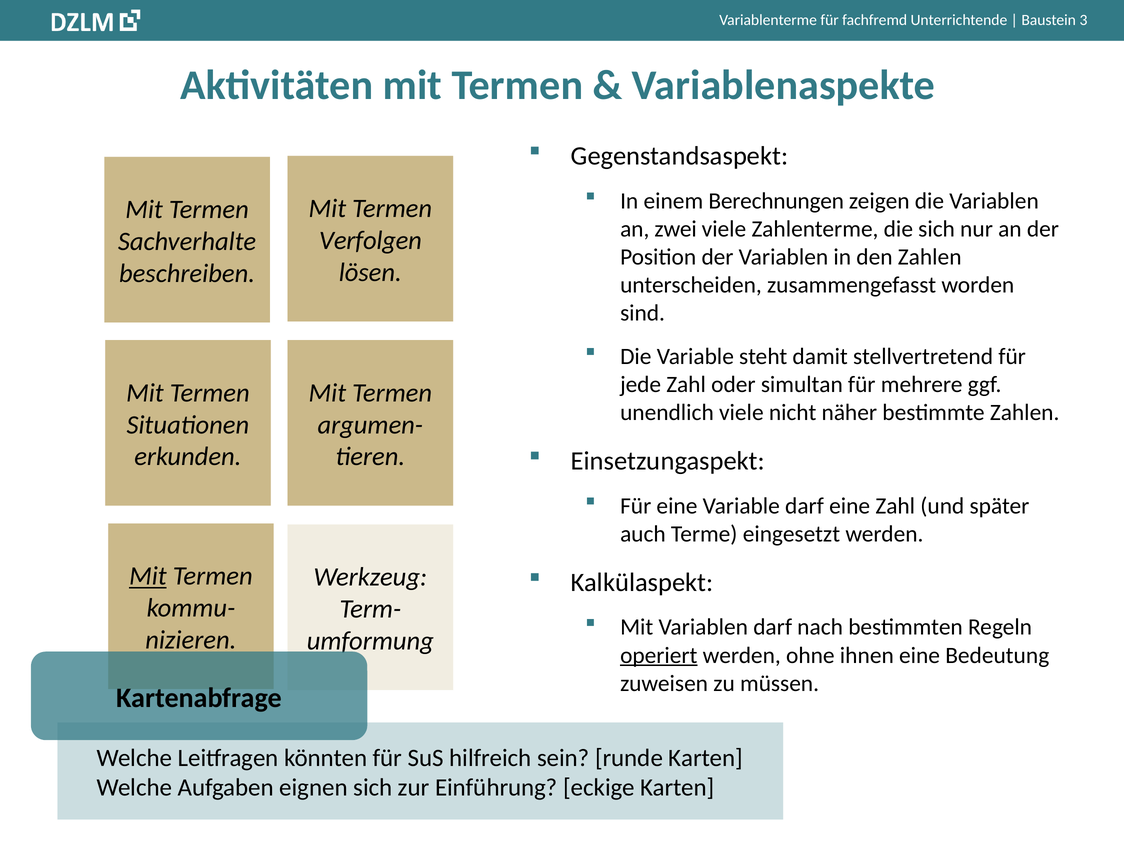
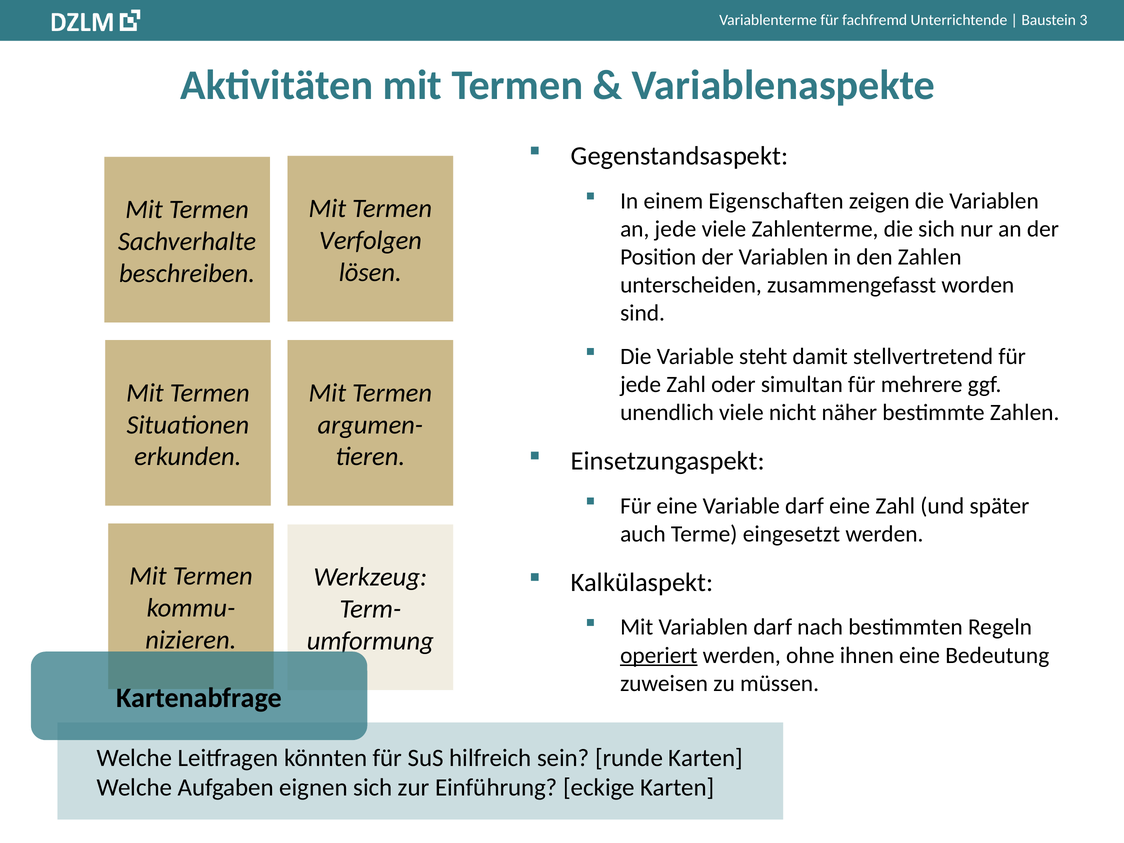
Berechnungen: Berechnungen -> Eigenschaften (776, 201)
an zwei: zwei -> jede (675, 229)
Mit underline: present -> none (148, 576)
